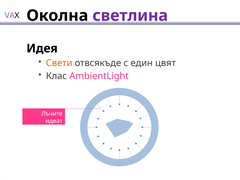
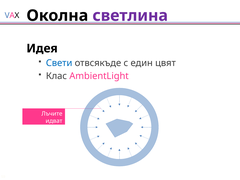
Свети colour: orange -> blue (59, 63)
